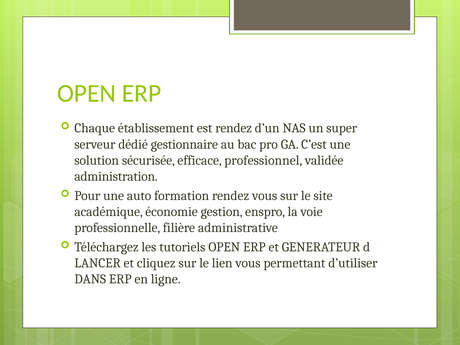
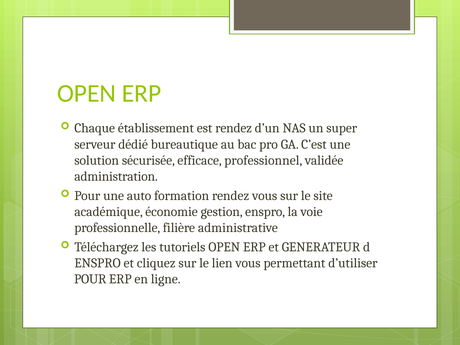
gestionnaire: gestionnaire -> bureautique (184, 144)
LANCER: LANCER -> ENSPRO (98, 263)
DANS: DANS -> POUR (90, 279)
